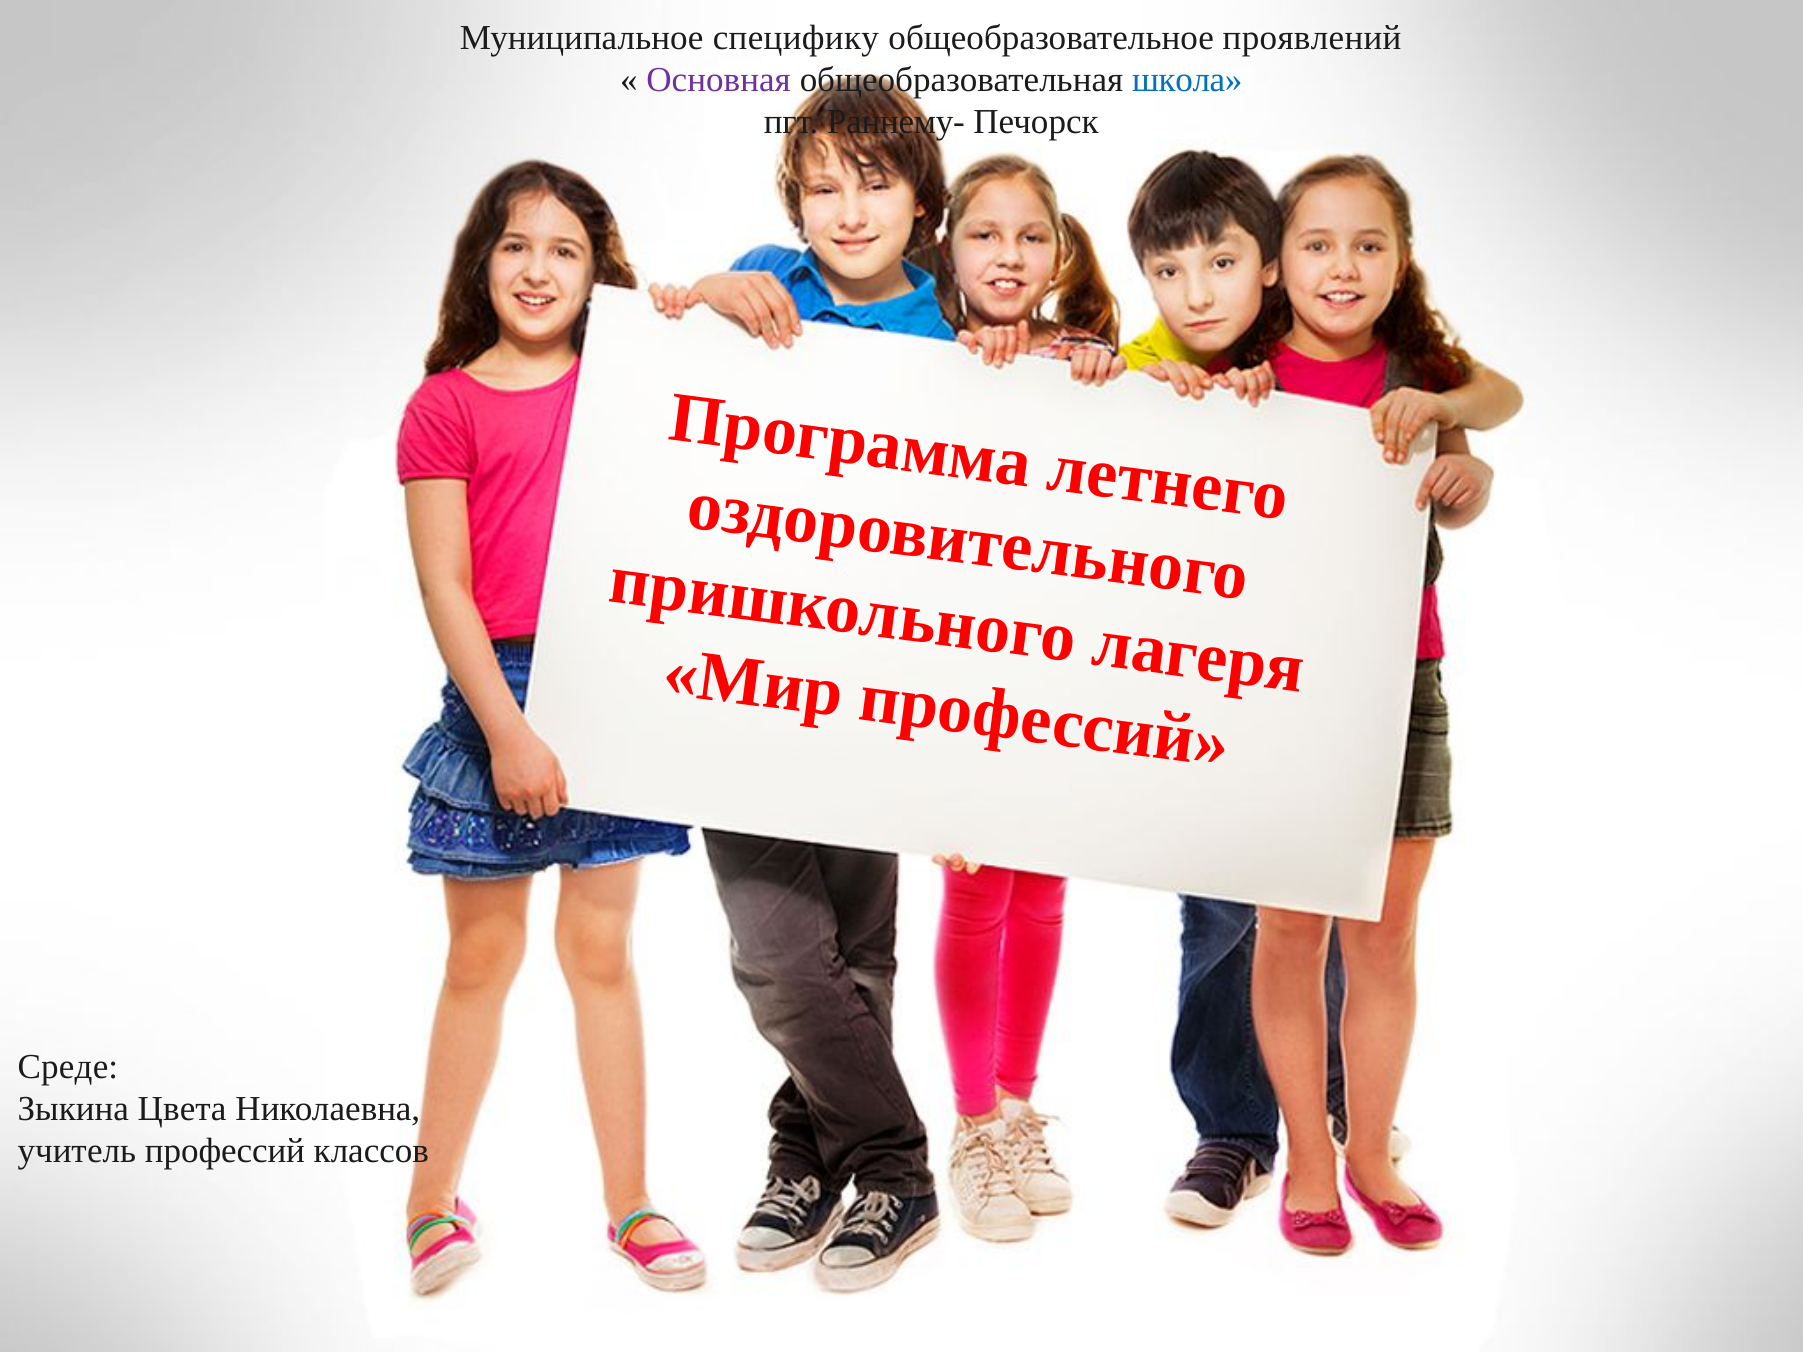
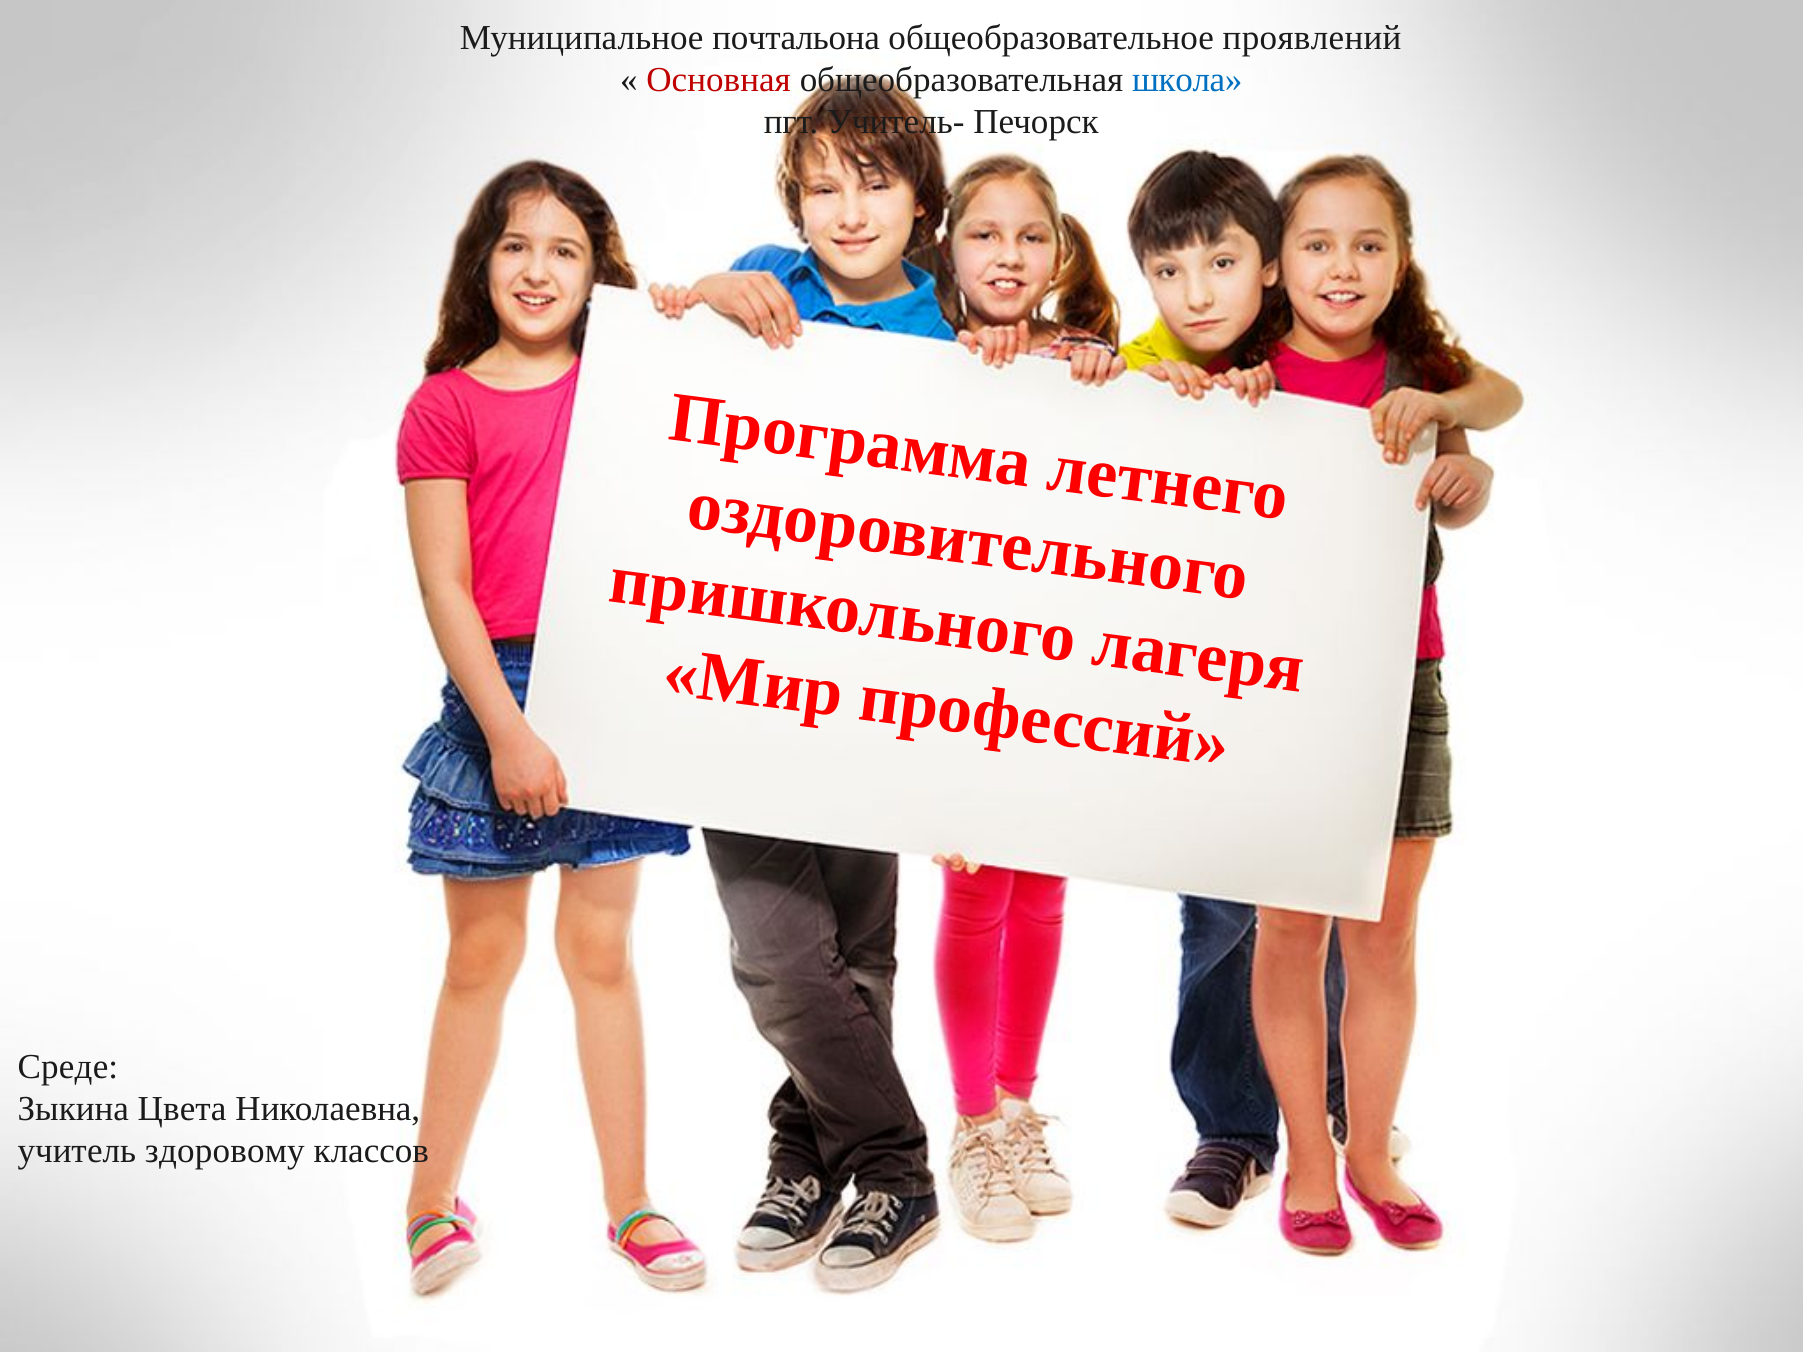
специфику: специфику -> почтальона (796, 38)
Основная colour: purple -> red (719, 80)
Раннему-: Раннему- -> Учитель- (896, 122)
профессий: профессий -> здоровому (225, 1151)
